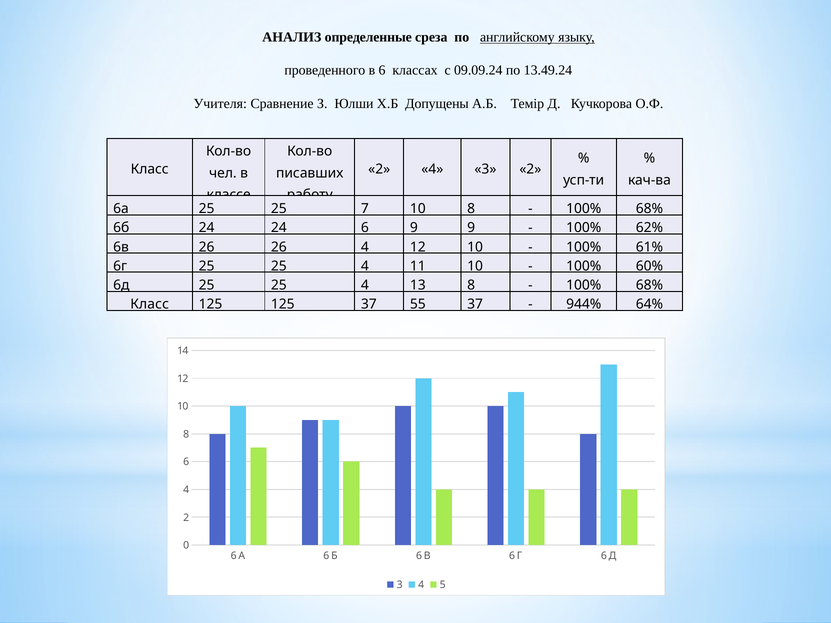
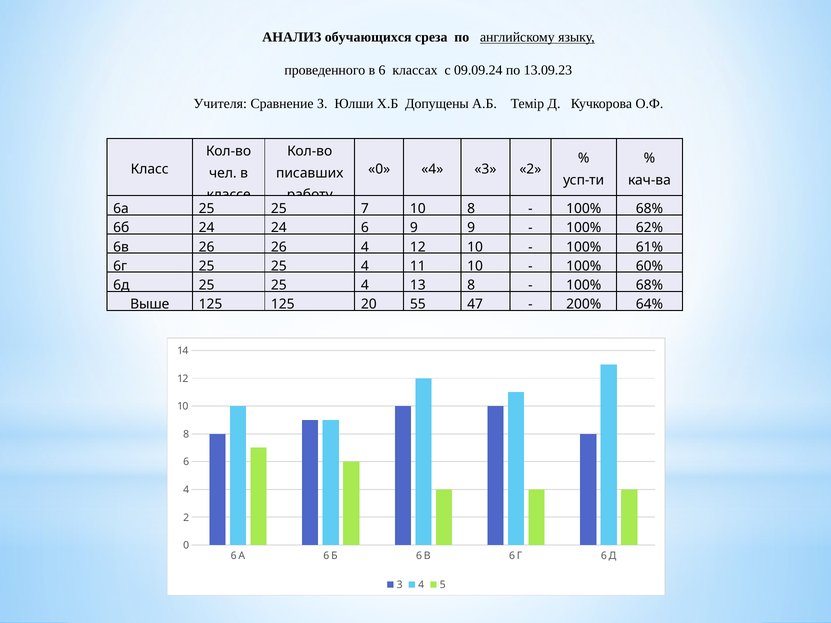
определенные: определенные -> обучающихся (368, 37)
13.49.24: 13.49.24 -> 13.09.23 (548, 70)
2: 2 -> 0 (379, 169)
Класс: Класс -> Выше (150, 305)
125 37: 37 -> 20 (369, 305)
55 37: 37 -> 47 (475, 305)
944%: 944% -> 200% (584, 305)
